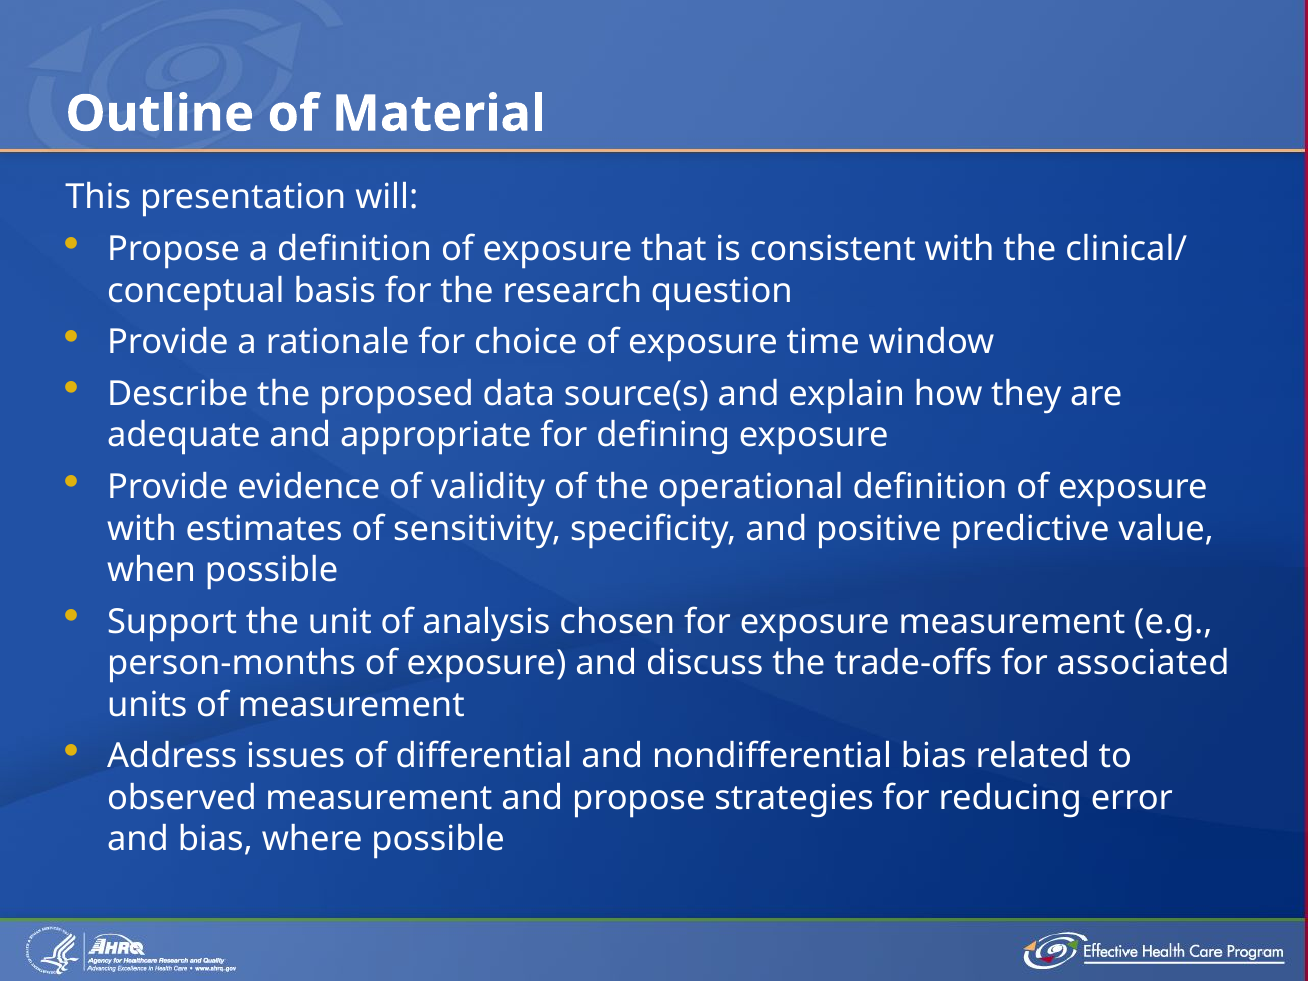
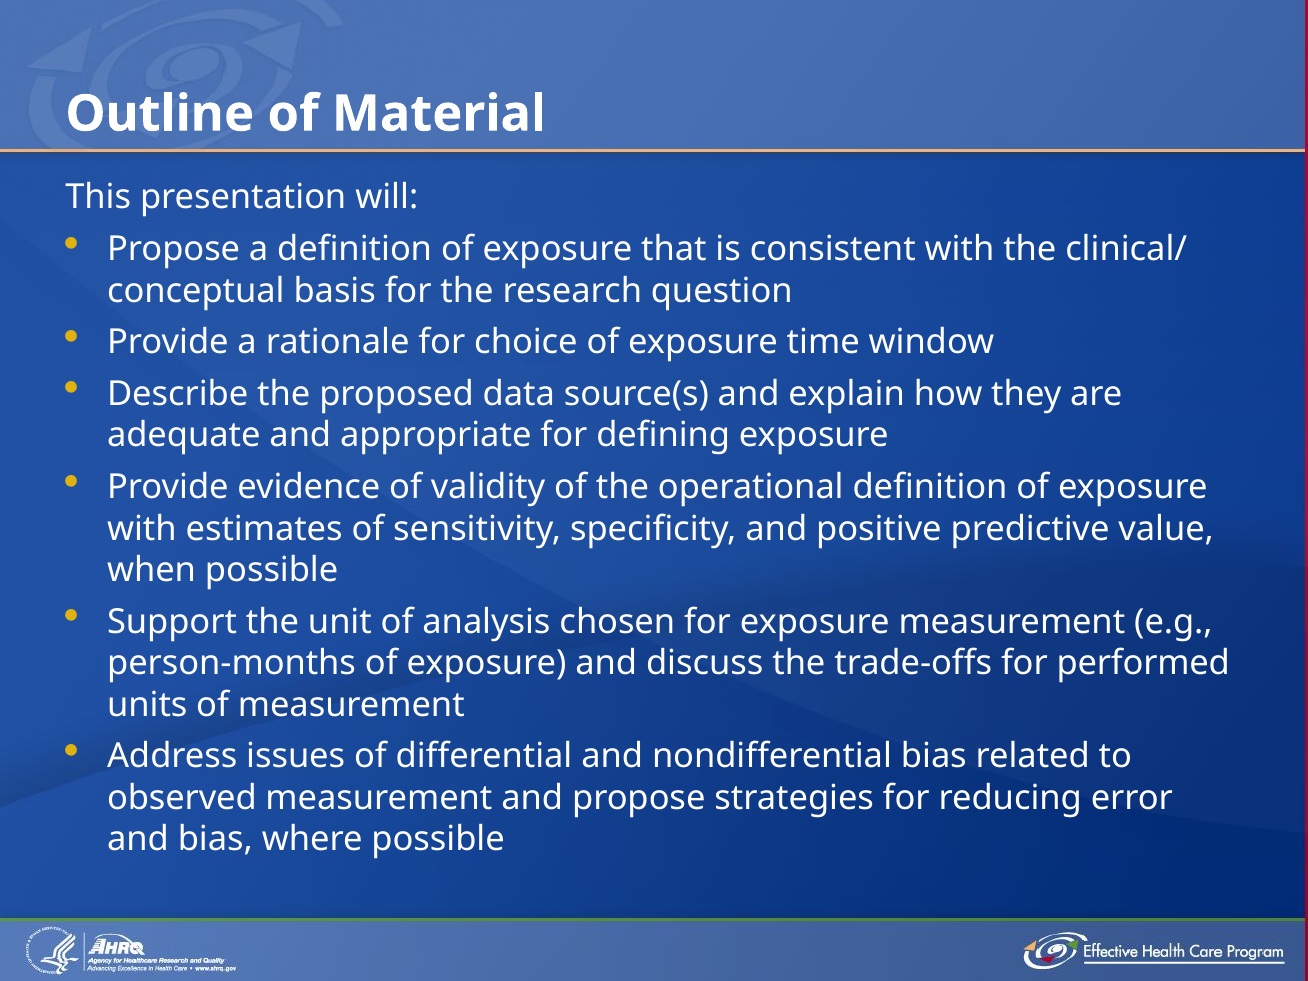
associated: associated -> performed (1143, 663)
